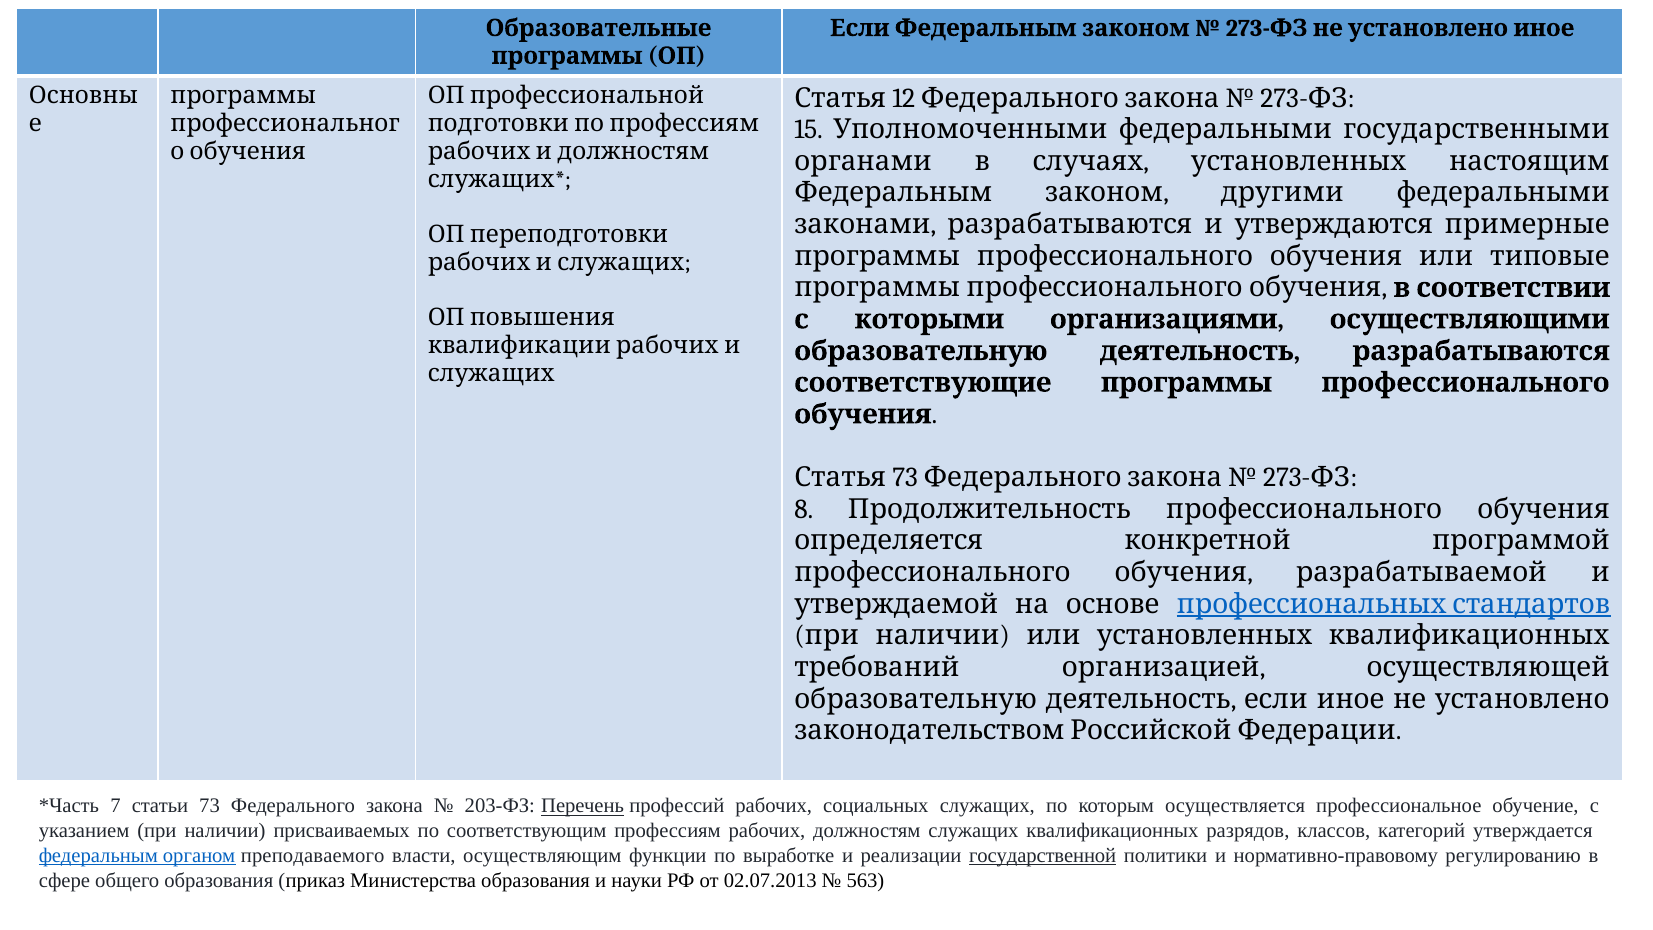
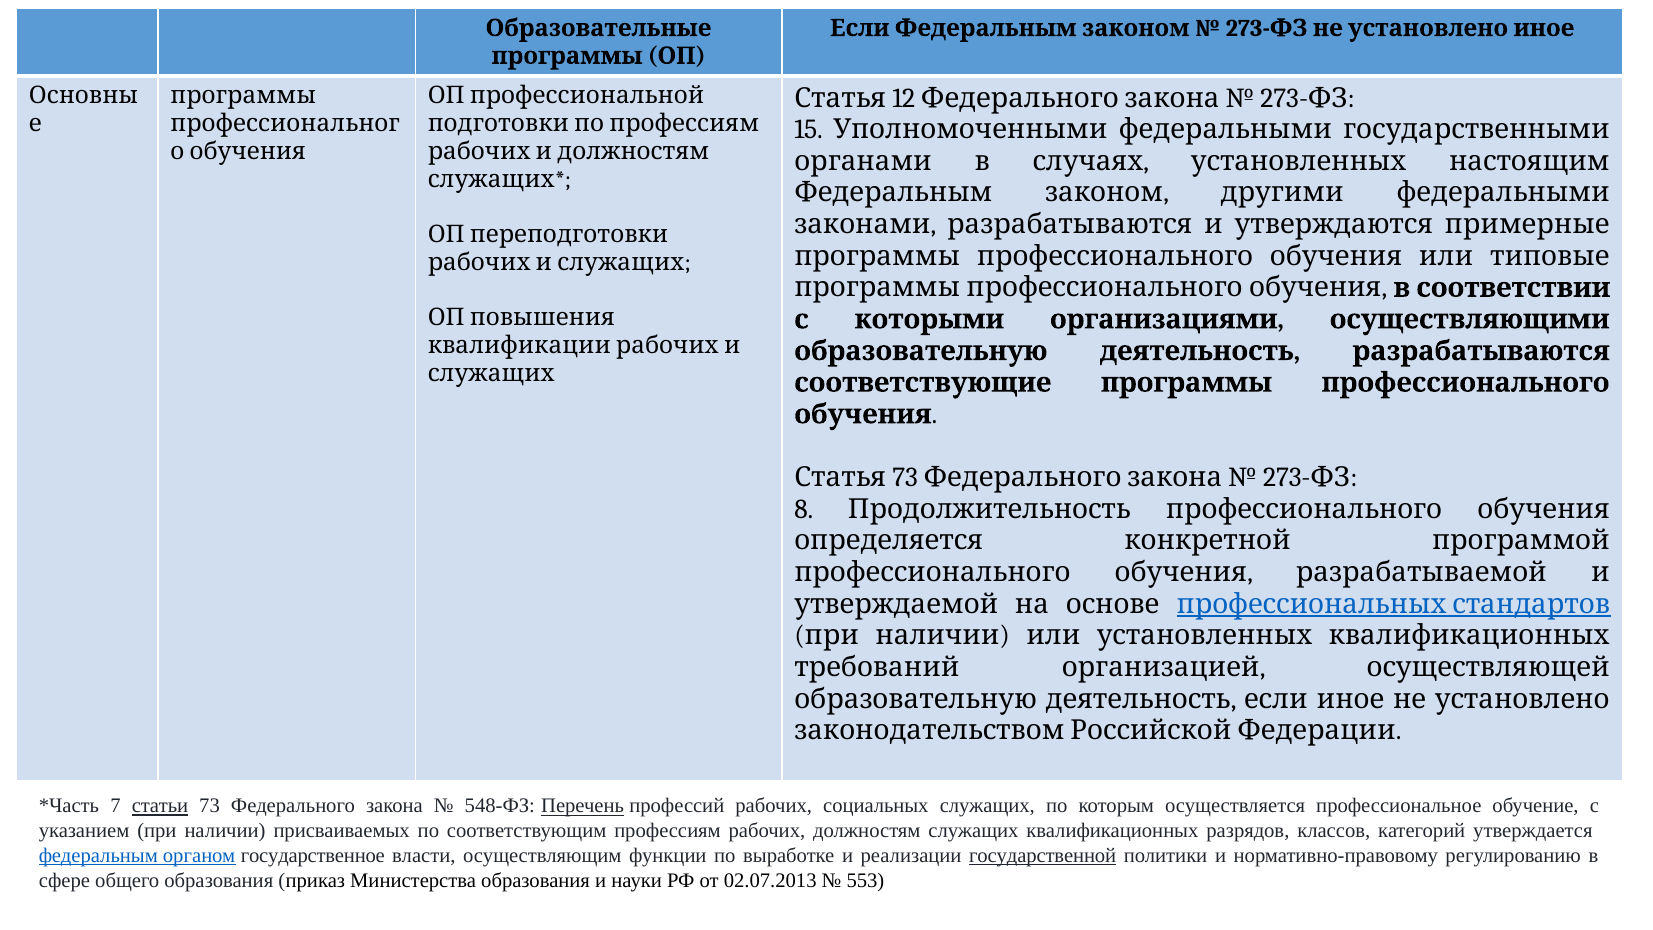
статьи underline: none -> present (160, 806)
203-ФЗ: 203-ФЗ -> 548-ФЗ (500, 806)
преподаваемого: преподаваемого -> государственное (313, 855)
563: 563 -> 553 (865, 880)
